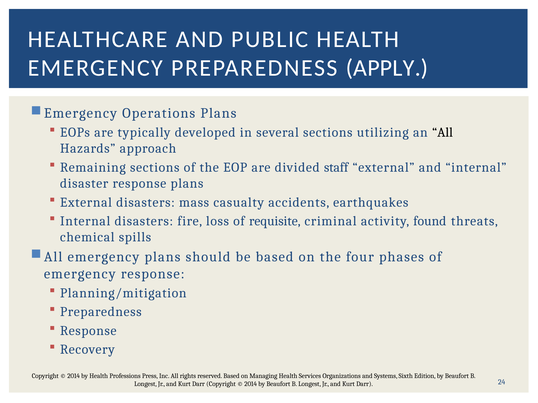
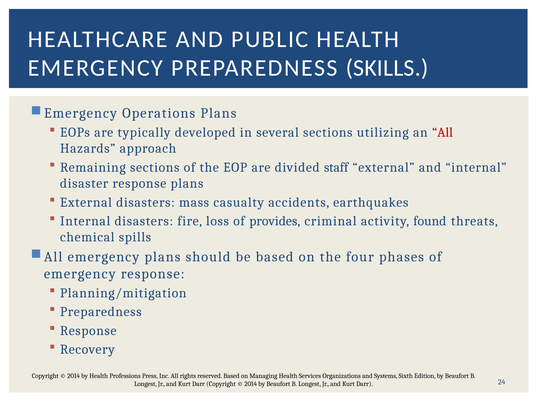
APPLY: APPLY -> SKILLS (387, 68)
All colour: black -> red (442, 133)
requisite: requisite -> provides (275, 221)
